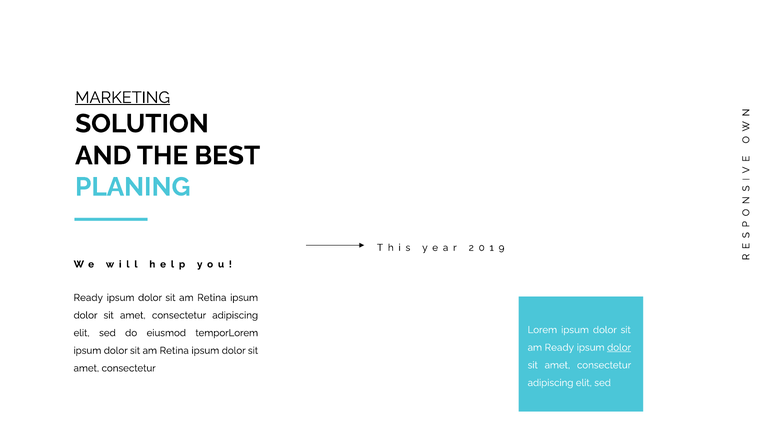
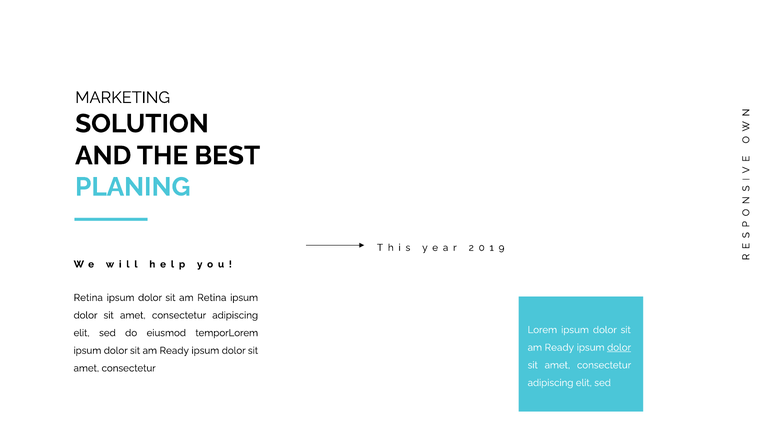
MARKETING underline: present -> none (123, 98)
Ready: Ready -> Retina (88, 298)
Retina: Retina -> Ready (174, 351)
